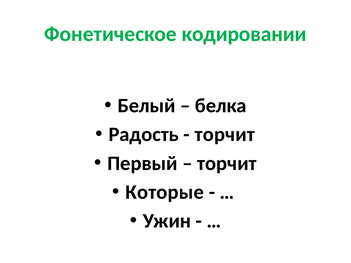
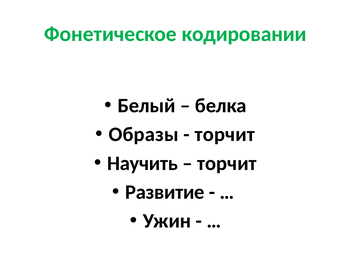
Радость: Радость -> Образы (144, 135)
Первый: Первый -> Научить (143, 163)
Которые: Которые -> Развитие (165, 192)
